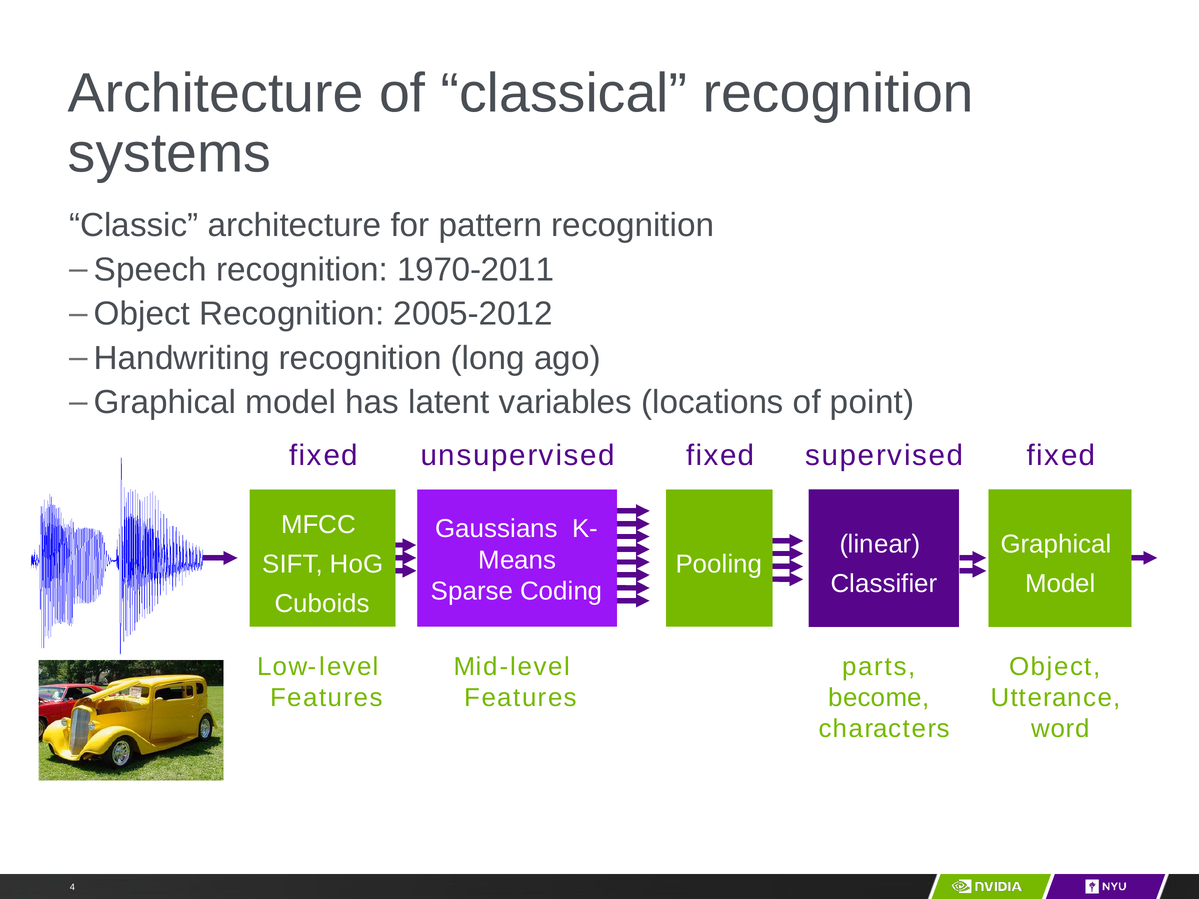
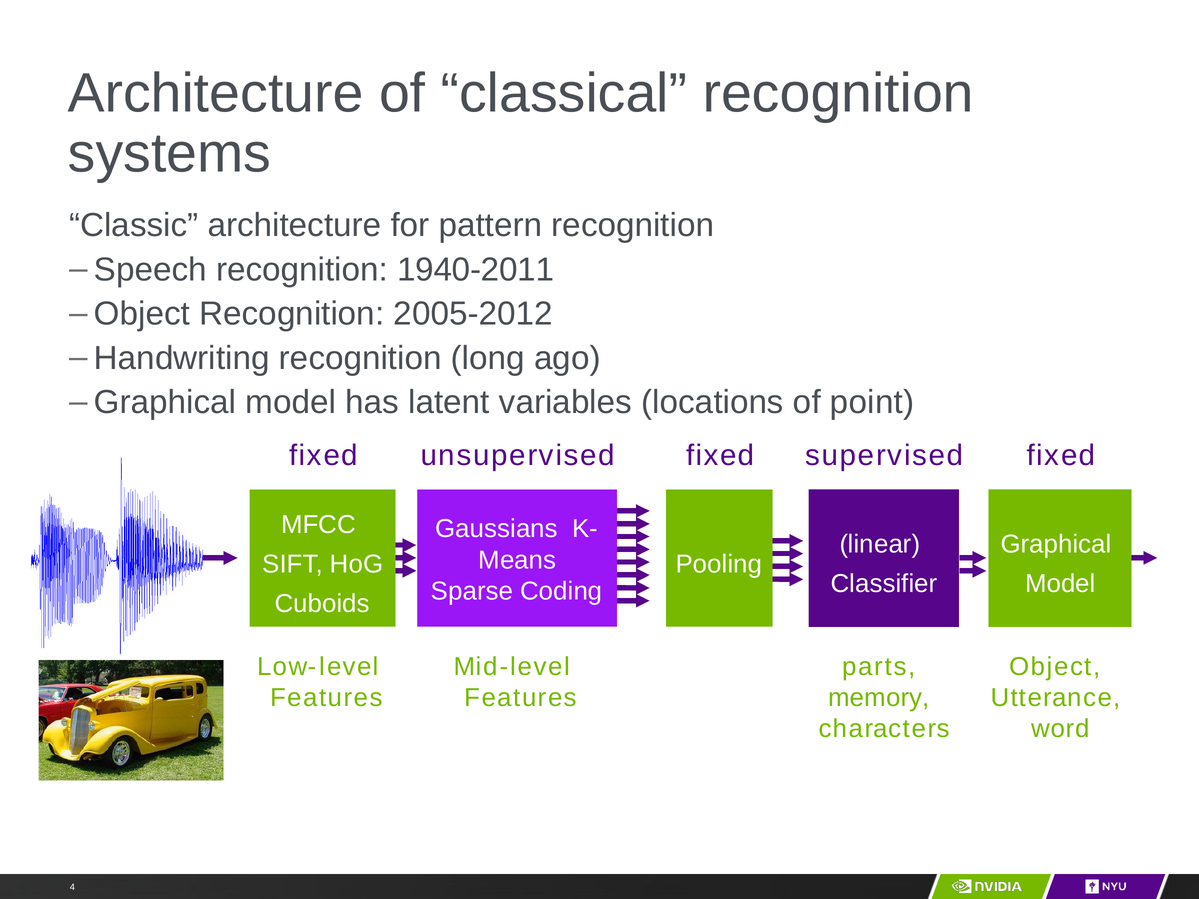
1970-2011: 1970-2011 -> 1940-2011 (476, 270)
become: become -> memory (879, 698)
